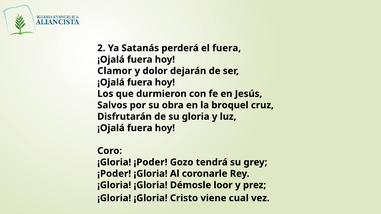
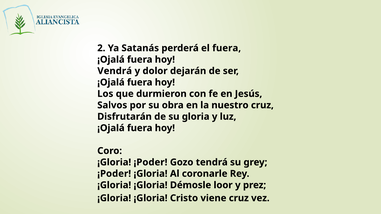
Clamor: Clamor -> Vendrá (115, 71)
broquel: broquel -> nuestro (230, 105)
viene cual: cual -> cruz (239, 198)
